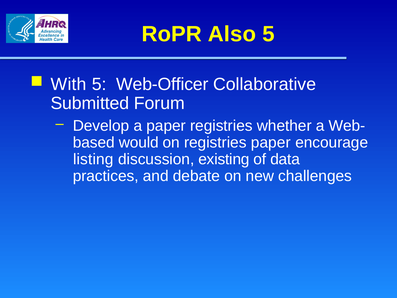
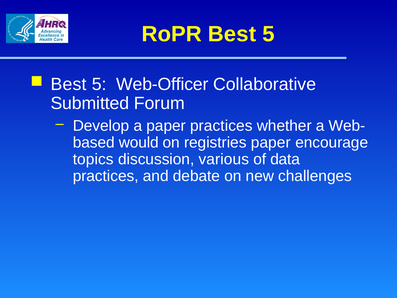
RoPR Also: Also -> Best (232, 34)
With: With -> Best (69, 84)
paper registries: registries -> practices (221, 126)
listing: listing -> topics (93, 159)
existing: existing -> various (224, 159)
